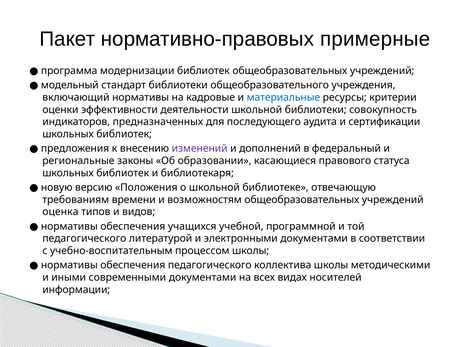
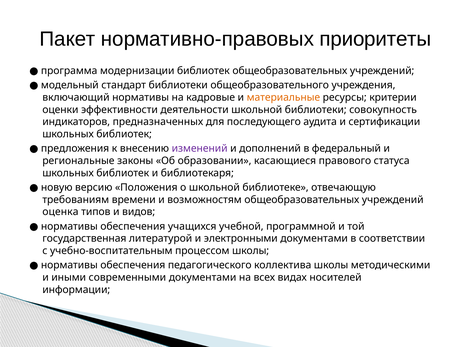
примерные: примерные -> приоритеты (375, 39)
материальные colour: blue -> orange (283, 98)
педагогического: педагогического -> государственная (84, 239)
